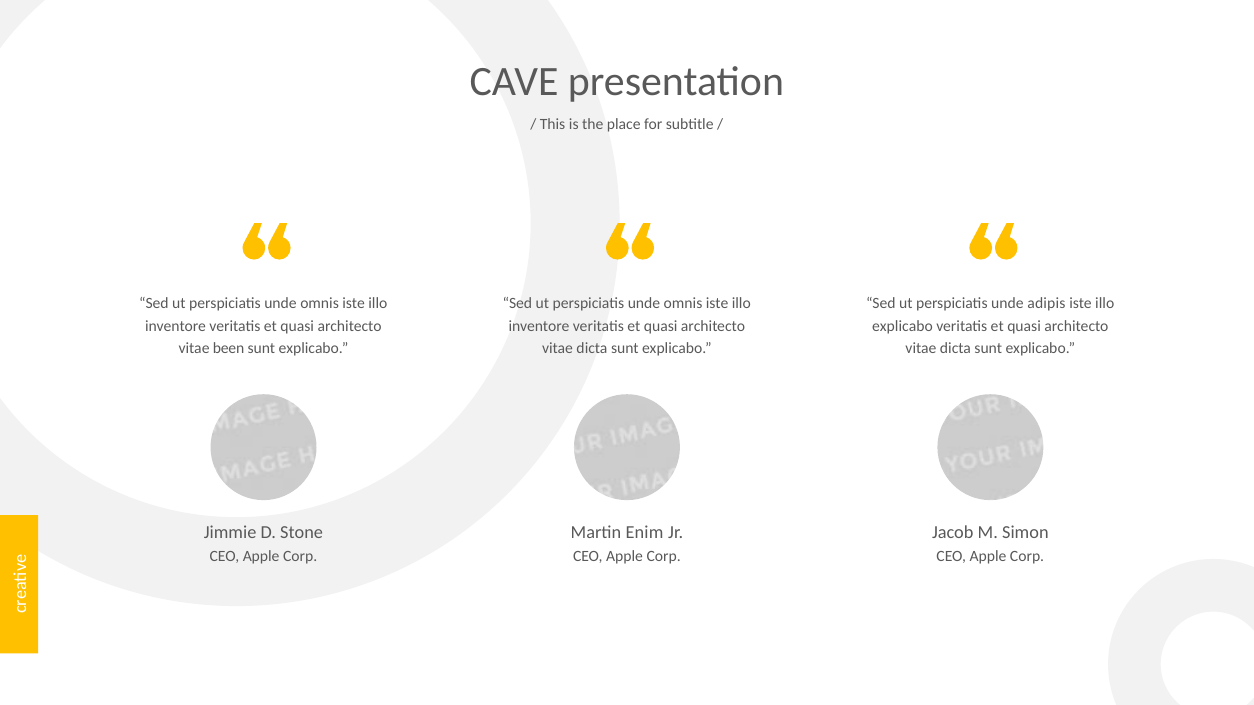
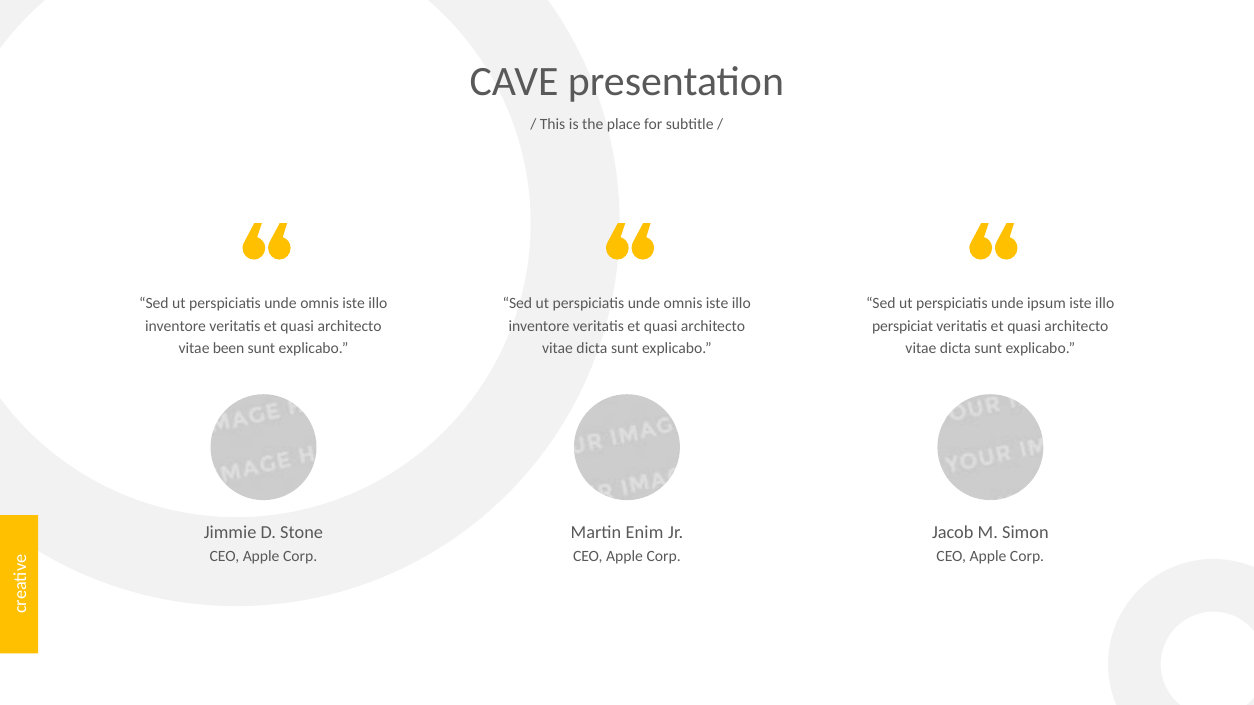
adipis: adipis -> ipsum (1046, 304)
explicabo: explicabo -> perspiciat (903, 326)
